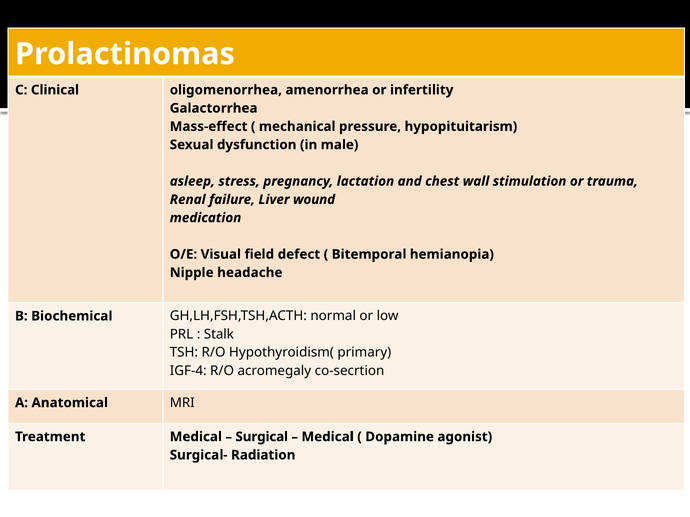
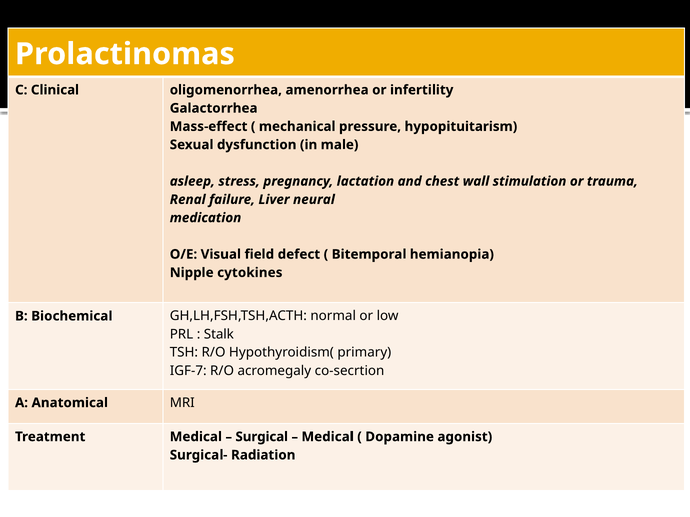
wound: wound -> neural (314, 200)
headache: headache -> cytokines (250, 273)
IGF-4: IGF-4 -> IGF-7 (188, 371)
